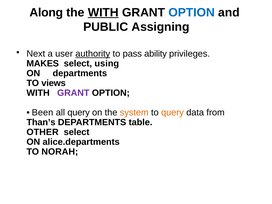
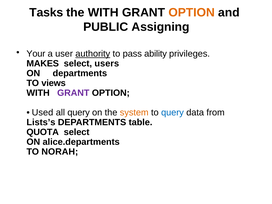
Along: Along -> Tasks (46, 12)
WITH underline: present -> none (103, 12)
OPTION colour: blue -> orange (192, 12)
Next: Next -> Your (36, 54)
using: using -> users (107, 64)
Been: Been -> Used (42, 113)
query colour: orange -> blue (172, 113)
Than’s: Than’s -> Lists’s (41, 122)
OTHER: OTHER -> QUOTA (43, 132)
